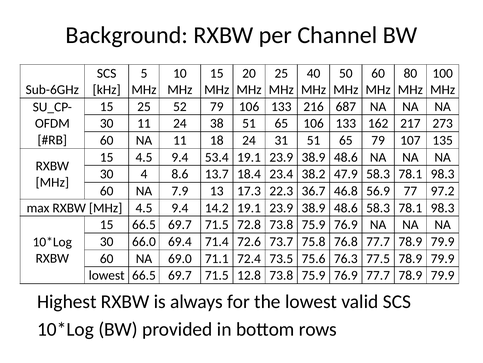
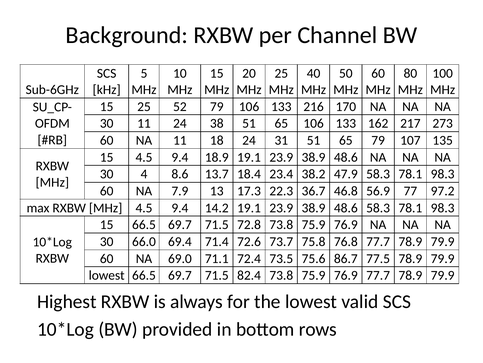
687: 687 -> 170 (346, 106)
53.4: 53.4 -> 18.9 (217, 157)
76.3: 76.3 -> 86.7 (346, 258)
12.8: 12.8 -> 82.4 (249, 275)
